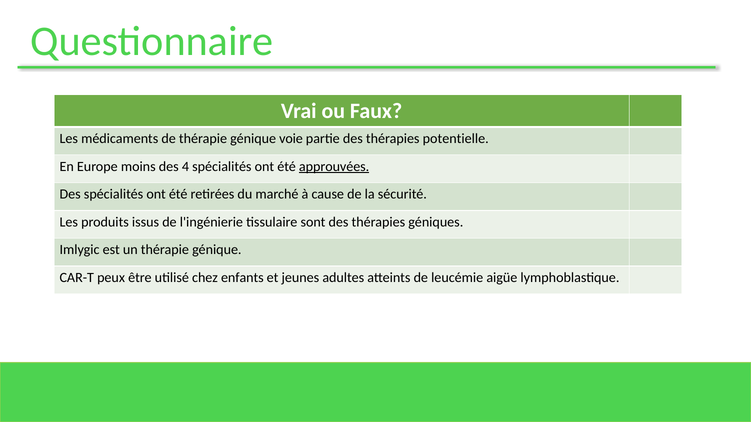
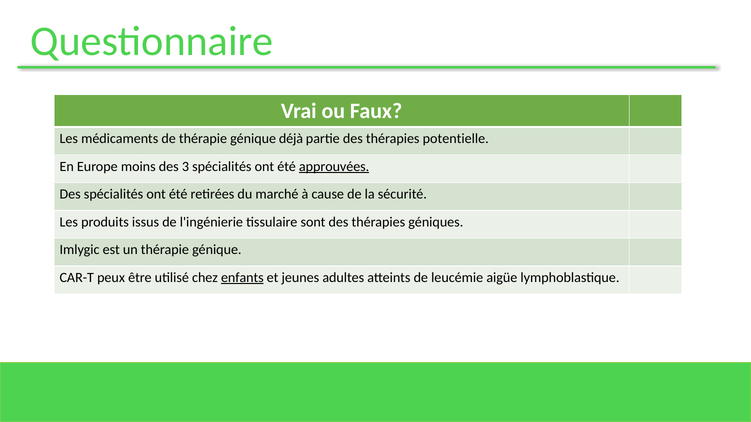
voie: voie -> déjà (291, 139)
4: 4 -> 3 (185, 167)
enfants underline: none -> present (242, 278)
